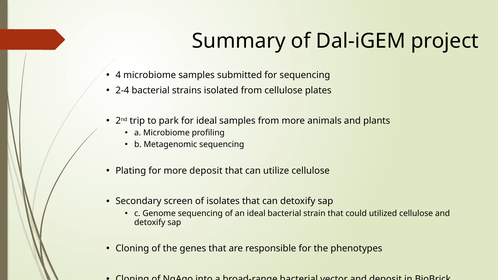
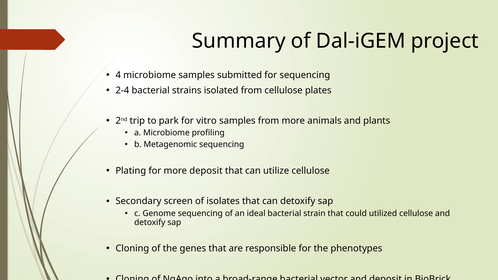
for ideal: ideal -> vitro (206, 121)
